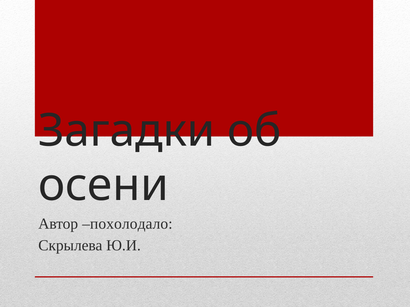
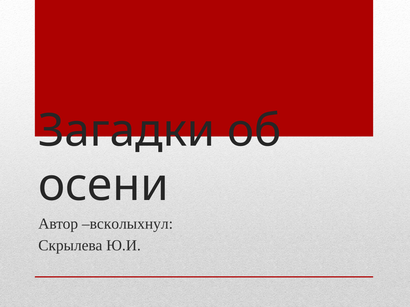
похолодало: похолодало -> всколыхнул (127, 224)
